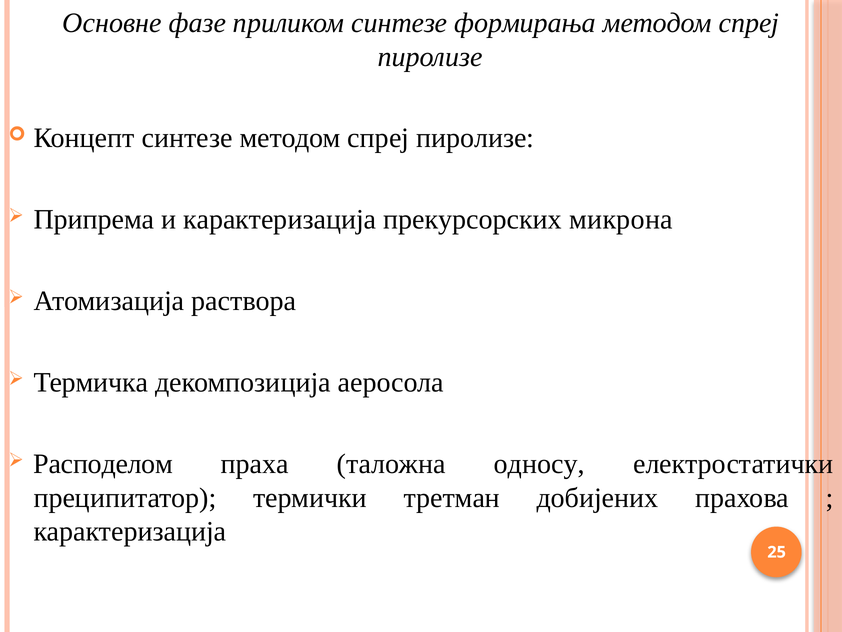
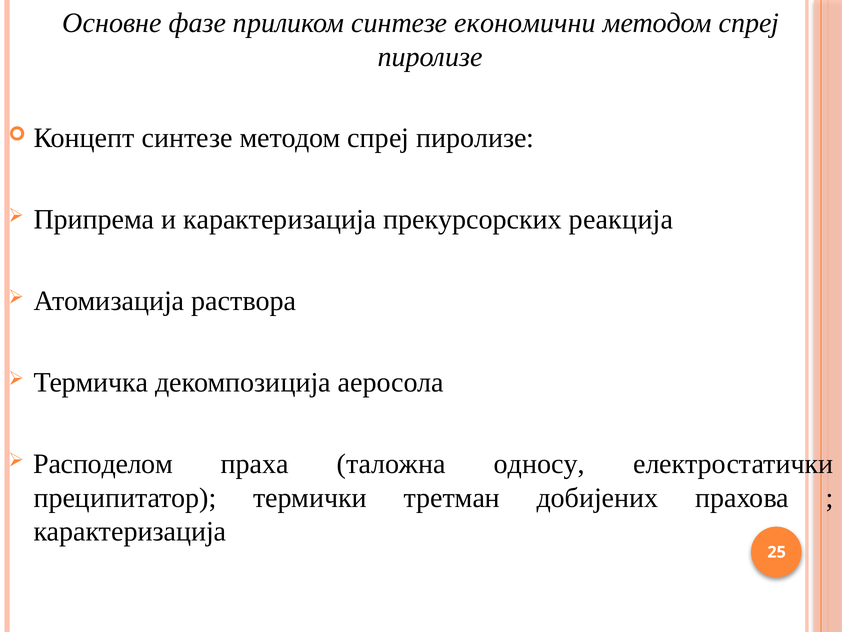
формирања: формирања -> економични (525, 23)
микрона: микрона -> реакција (621, 220)
